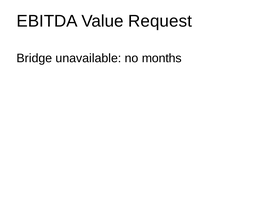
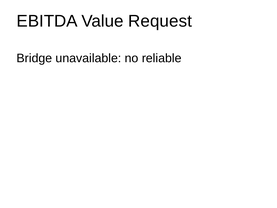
months: months -> reliable (162, 58)
